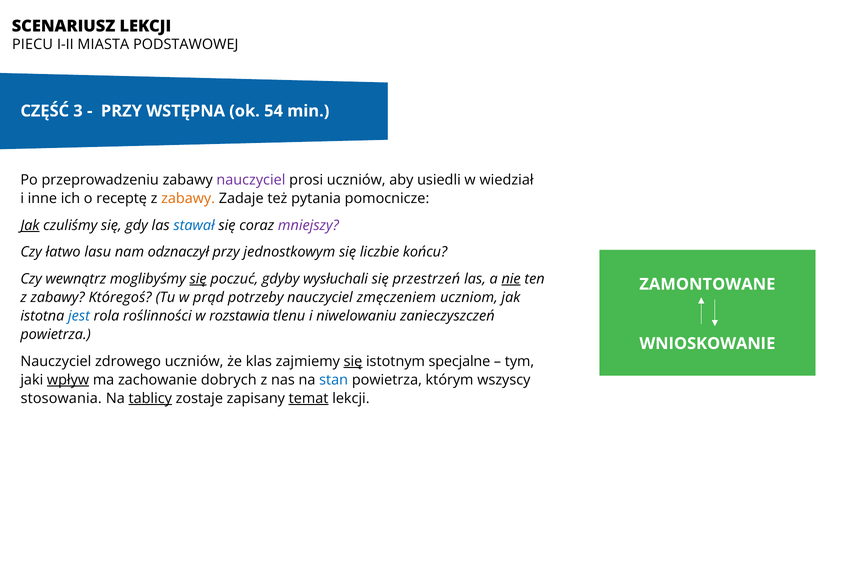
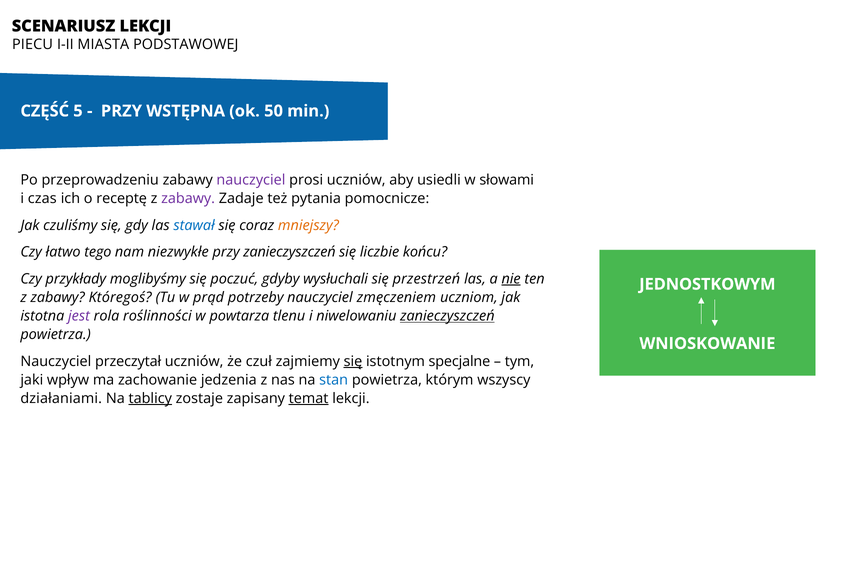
3: 3 -> 5 (78, 111)
54: 54 -> 50 (274, 111)
wiedział: wiedział -> słowami (507, 180)
inne: inne -> czas (42, 199)
zabawy colour: orange -> purple (188, 199)
Jak underline: present -> none (30, 225)
mniejszy colour: purple -> orange (308, 225)
lasu: lasu -> tego (98, 252)
odznaczył: odznaczył -> niezwykłe (178, 252)
przy jednostkowym: jednostkowym -> zanieczyszczeń (289, 252)
wewnątrz: wewnątrz -> przykłady (76, 279)
się underline: present -> none (198, 279)
ZAMONTOWANE: ZAMONTOWANE -> JEDNOSTKOWYM (707, 284)
jest colour: blue -> purple (79, 316)
rozstawia: rozstawia -> powtarza (239, 316)
zanieczyszczeń underline: none -> present (447, 316)
zdrowego: zdrowego -> przeczytał (128, 361)
klas: klas -> czuł (259, 361)
wpływ underline: present -> none (68, 380)
dobrych: dobrych -> jedzenia (229, 380)
stosowania: stosowania -> działaniami (61, 398)
